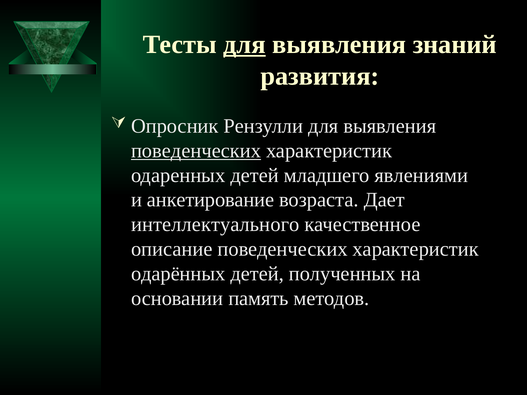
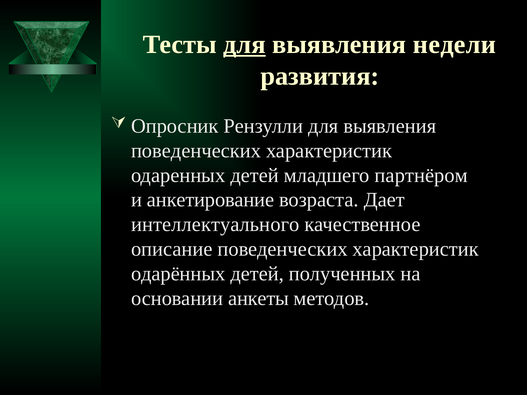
знаний: знаний -> недели (455, 45)
поведенческих underline: present -> none (196, 151)
явлениями: явлениями -> партнёром (421, 175)
память: память -> анкеты (259, 298)
